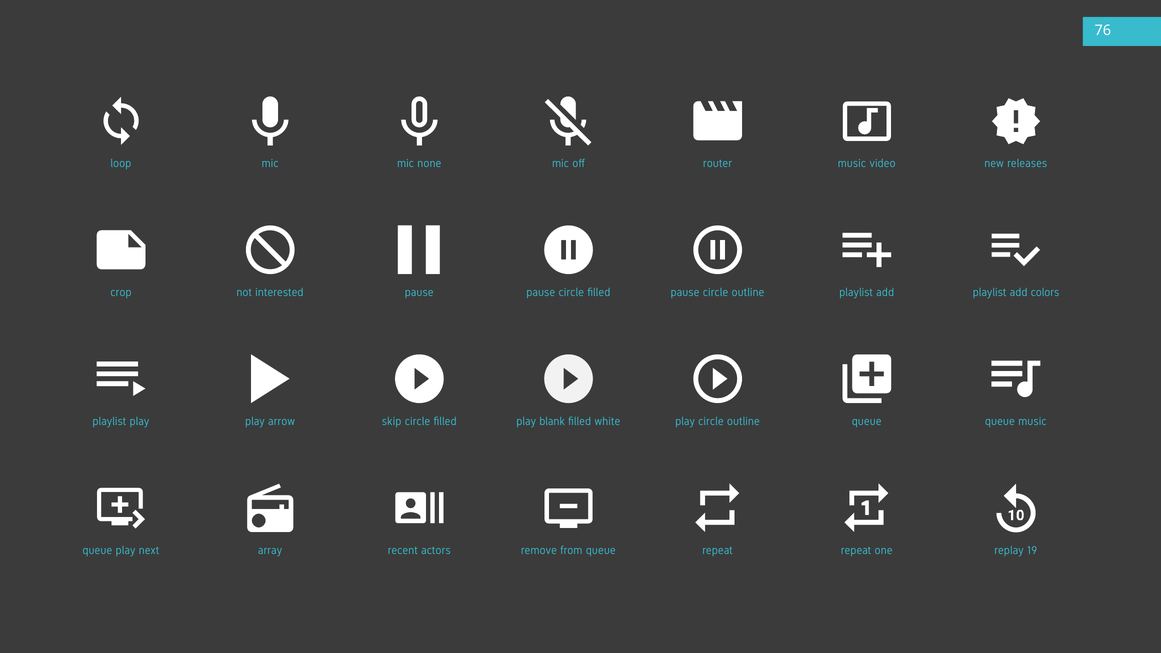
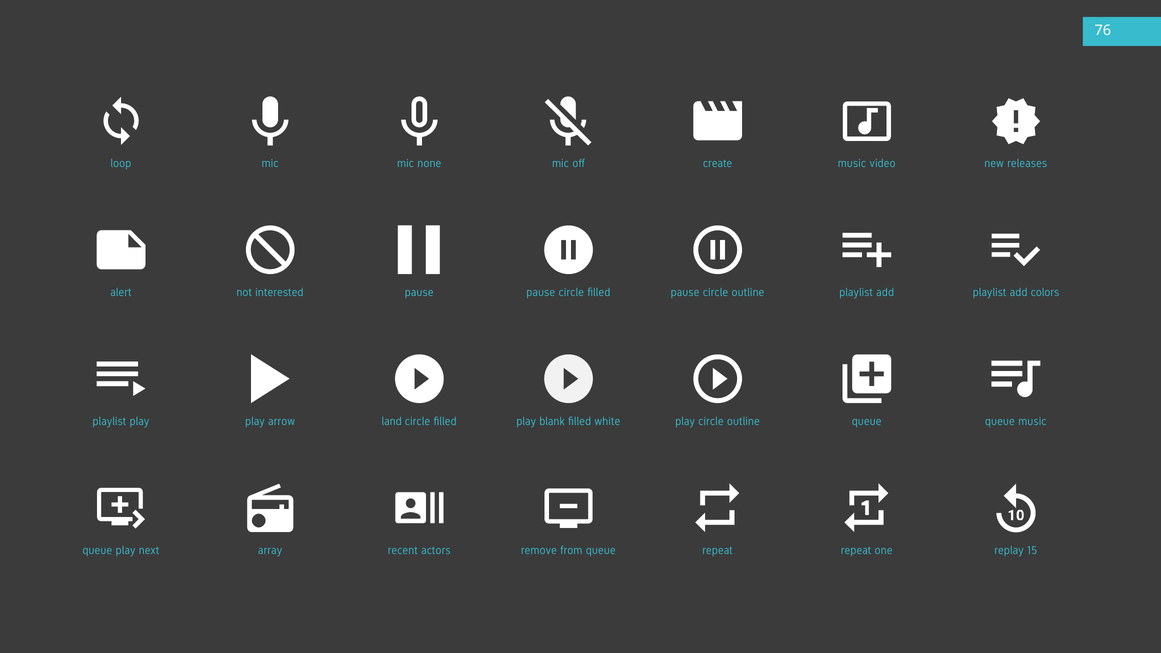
router: router -> create (718, 164)
crop: crop -> alert (121, 293)
skip: skip -> land (392, 422)
19: 19 -> 15 (1032, 551)
